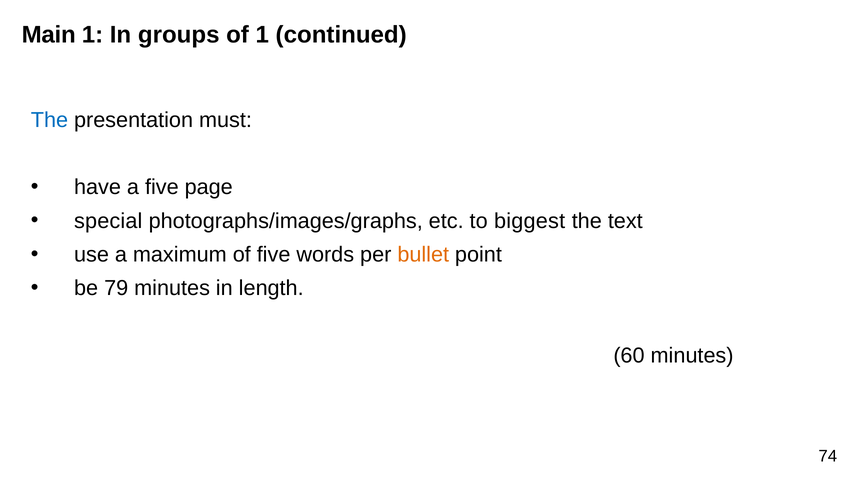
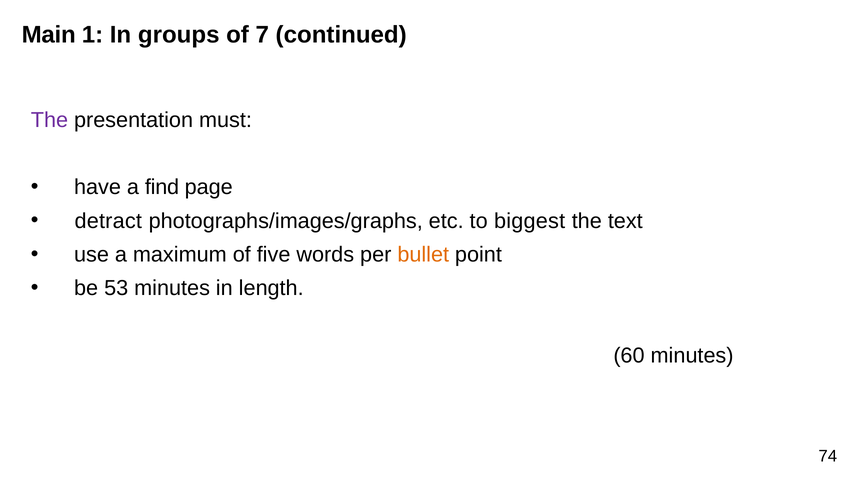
of 1: 1 -> 7 (262, 35)
The colour: blue -> purple (49, 120)
a five: five -> find (162, 187)
special: special -> detract (108, 221)
79: 79 -> 53 (116, 288)
